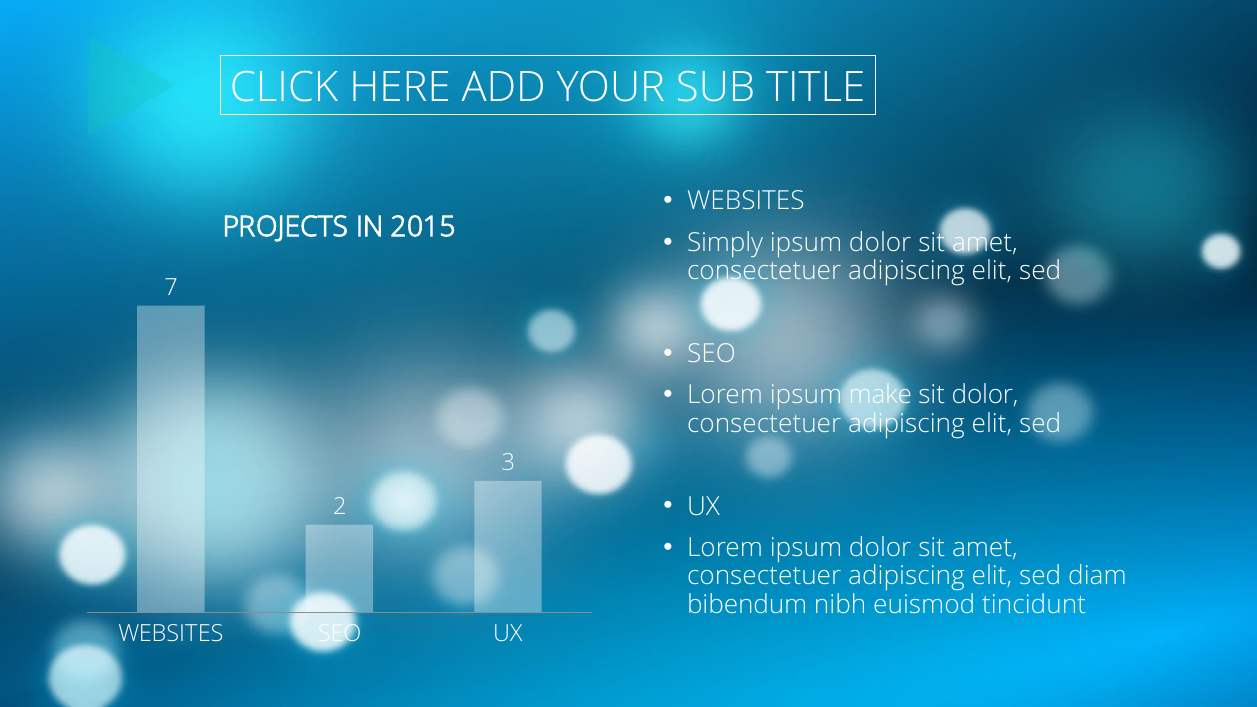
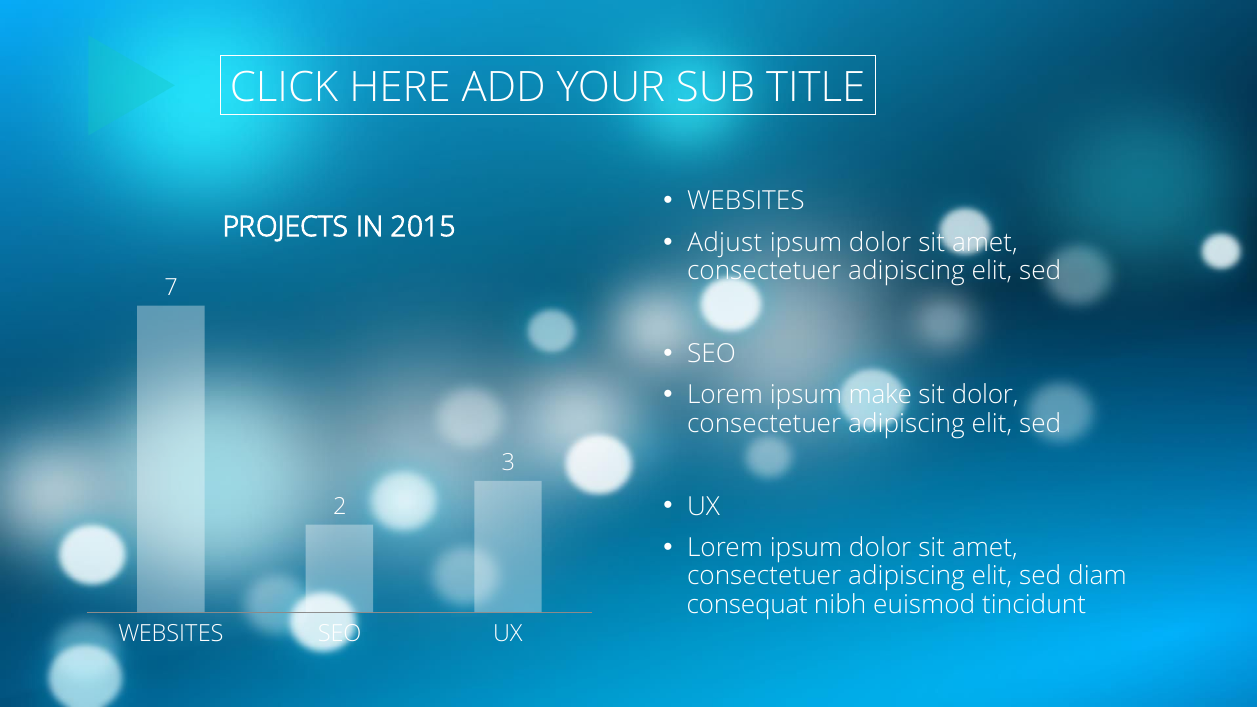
Simply: Simply -> Adjust (725, 243)
bibendum: bibendum -> consequat (747, 605)
